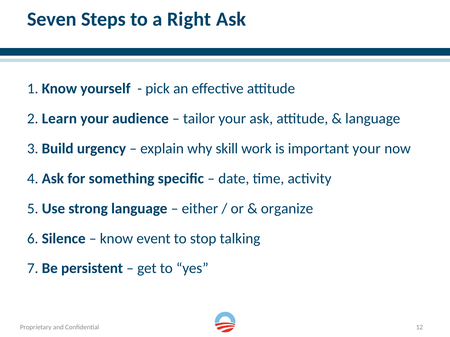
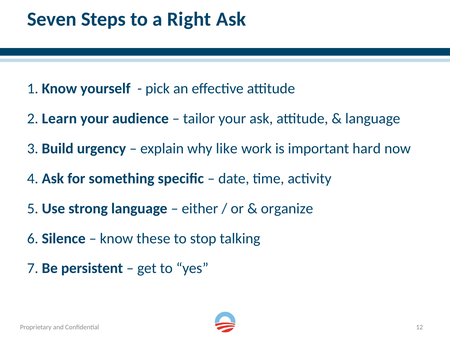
skill: skill -> like (227, 149)
important your: your -> hard (367, 149)
event: event -> these (153, 239)
